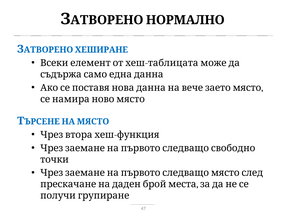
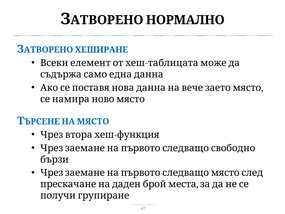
точки: точки -> бързи (54, 159)
